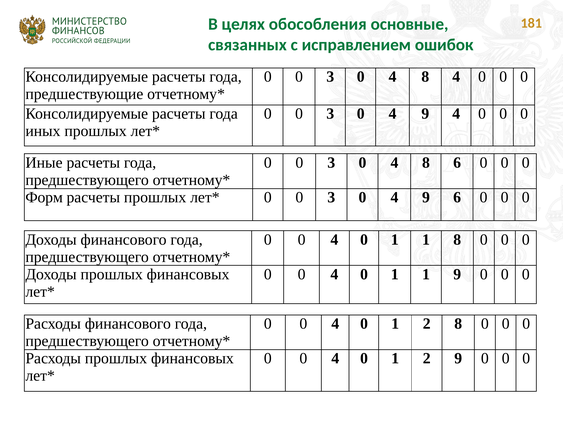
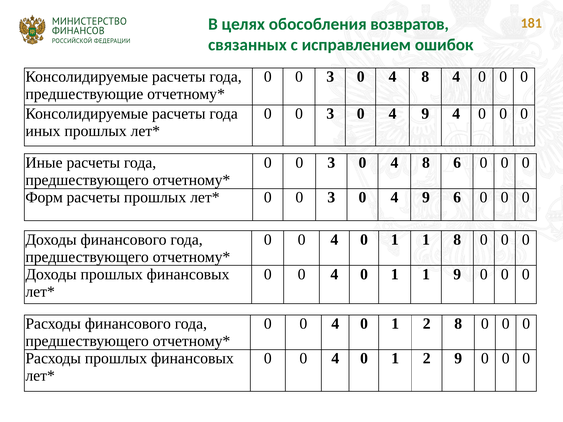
основные: основные -> возвратов (410, 24)
